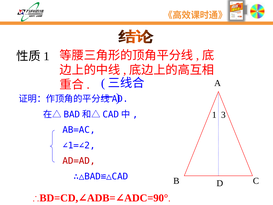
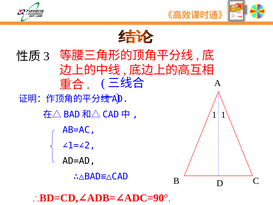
1: 1 -> 3 (47, 56)
1 3: 3 -> 1 (223, 115)
AD=AD colour: red -> black (79, 161)
